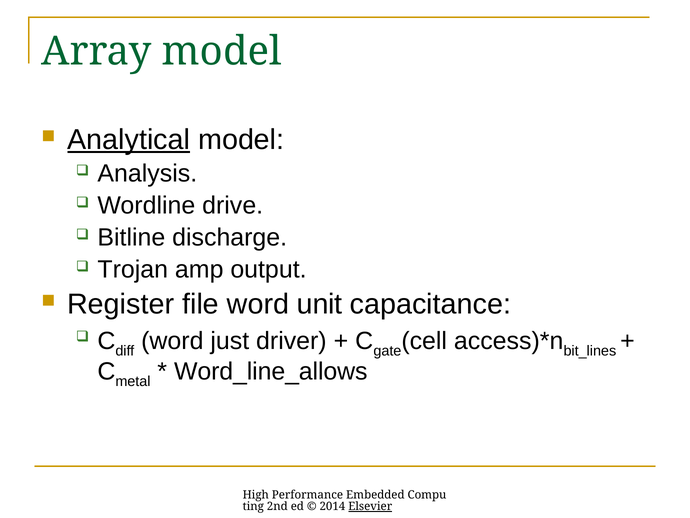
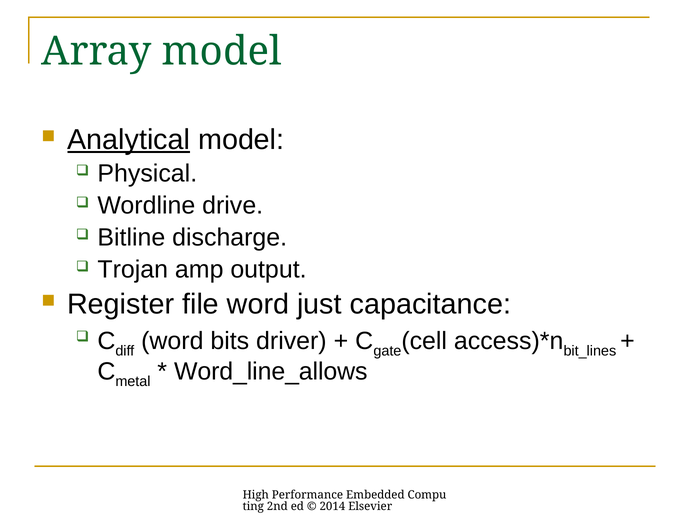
Analysis: Analysis -> Physical (147, 174)
unit: unit -> just (319, 304)
just: just -> bits (230, 341)
Elsevier underline: present -> none (370, 506)
